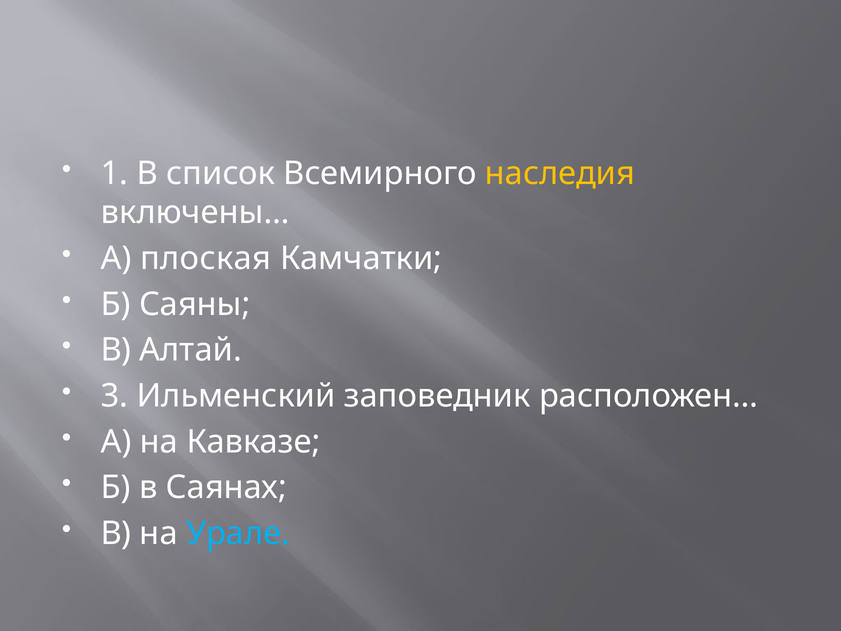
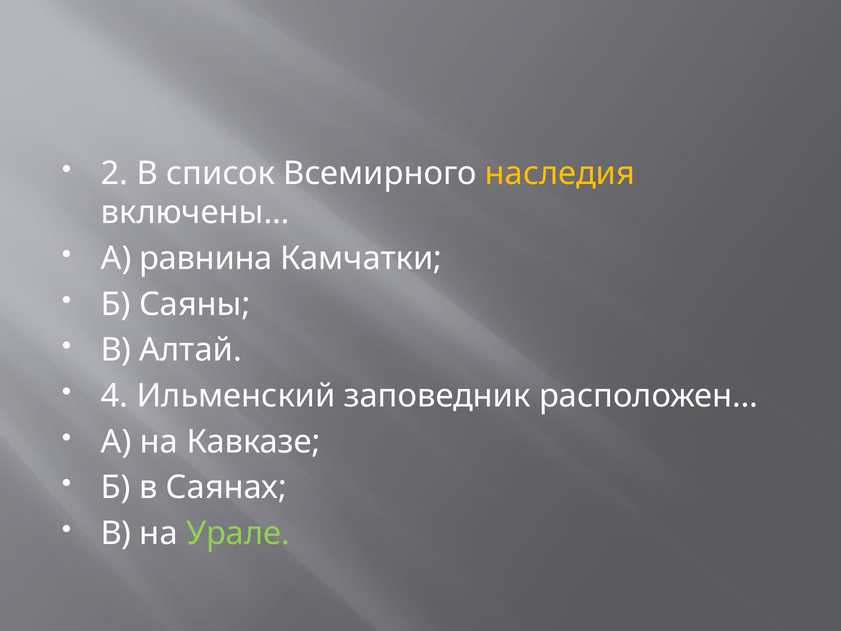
1: 1 -> 2 (115, 173)
плоская: плоская -> равнина (206, 258)
3: 3 -> 4 (115, 396)
Урале colour: light blue -> light green (238, 533)
